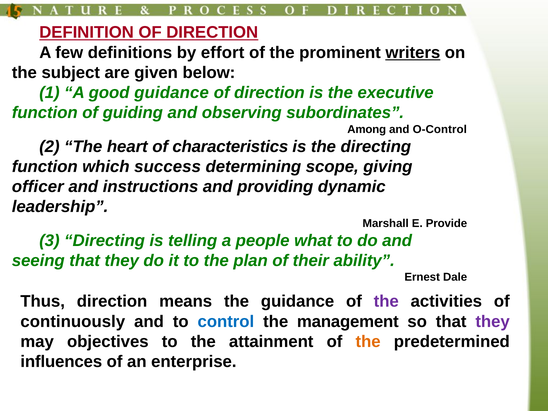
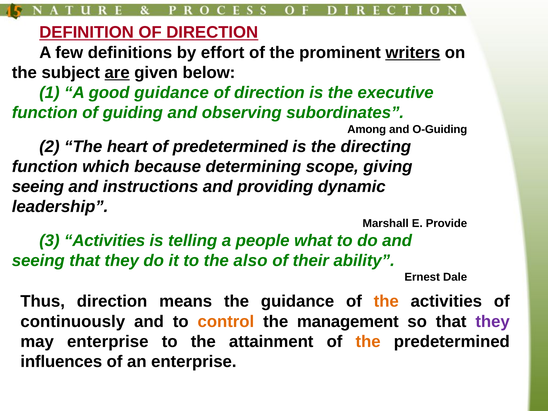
are underline: none -> present (117, 73)
O-Control: O-Control -> O-Guiding (440, 129)
of characteristics: characteristics -> predetermined (230, 147)
success: success -> because (168, 167)
officer: officer -> seeing (38, 187)
3 Directing: Directing -> Activities (105, 241)
plan: plan -> also (250, 261)
the colour: purple -> orange (386, 301)
control colour: blue -> orange (226, 322)
may objectives: objectives -> enterprise (108, 342)
